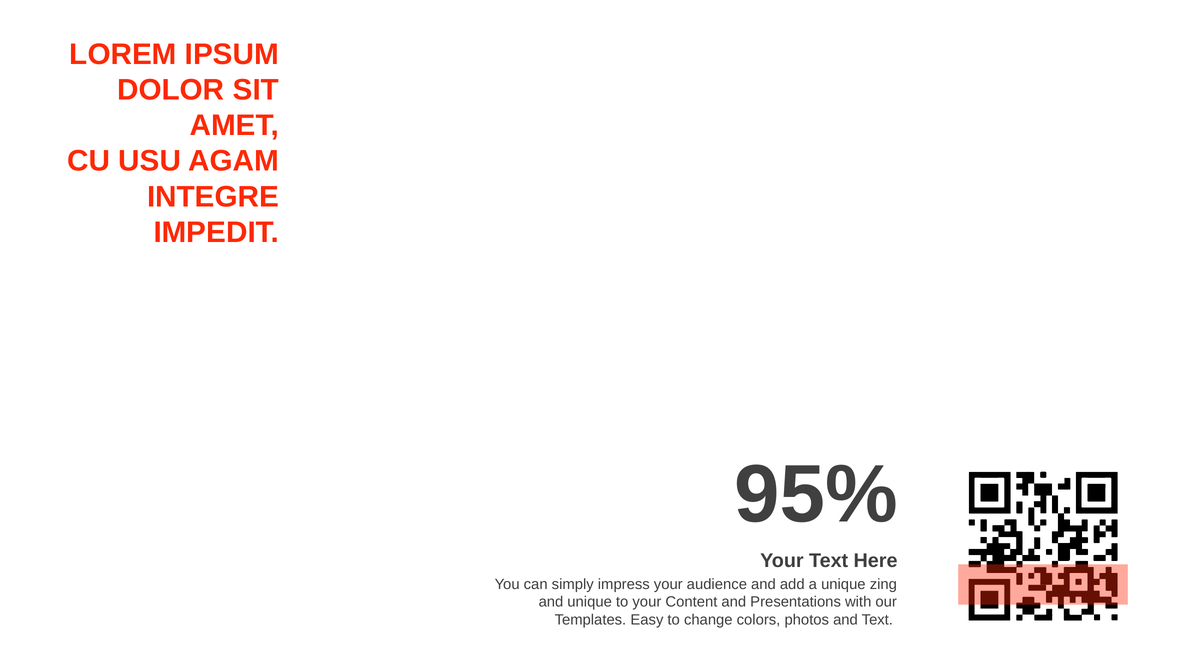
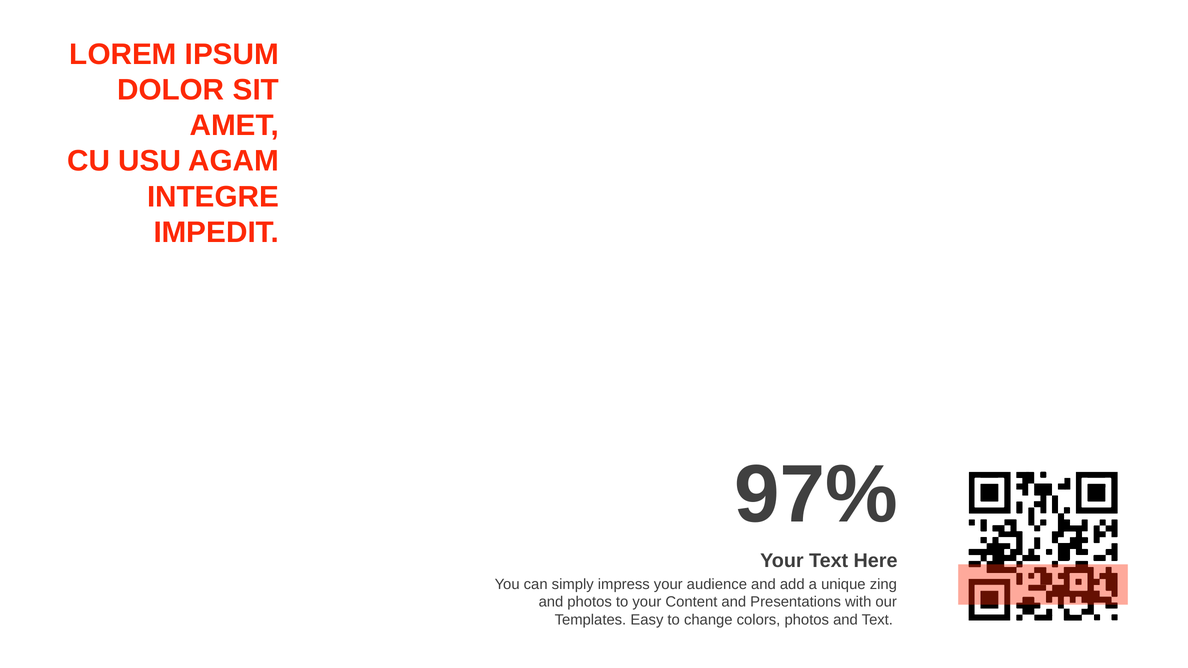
95%: 95% -> 97% (816, 495)
and unique: unique -> photos (590, 602)
